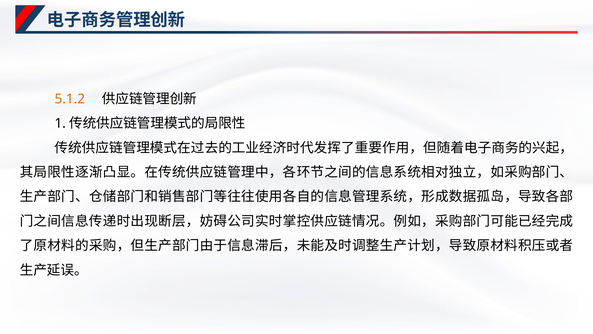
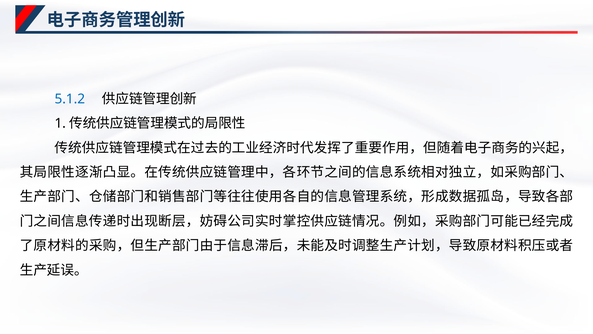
5.1.2 colour: orange -> blue (70, 99)
